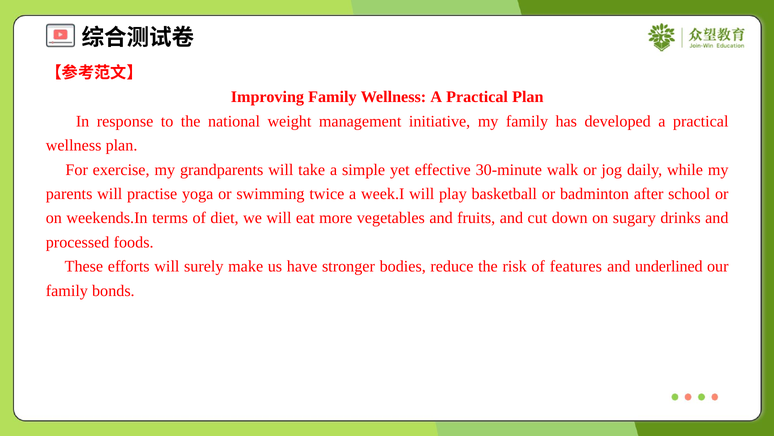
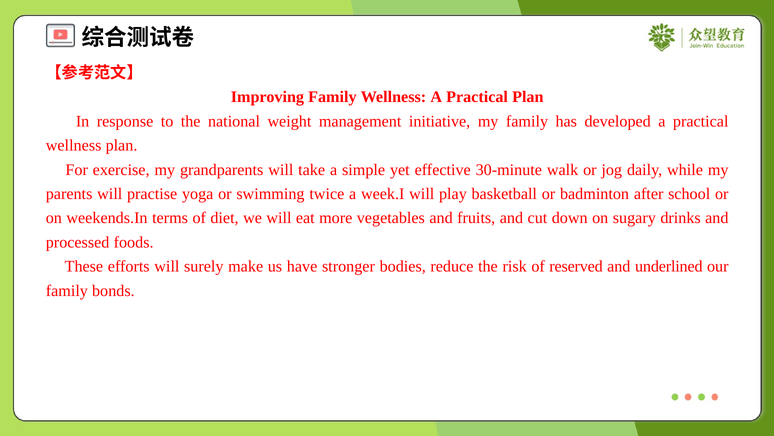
features: features -> reserved (576, 266)
